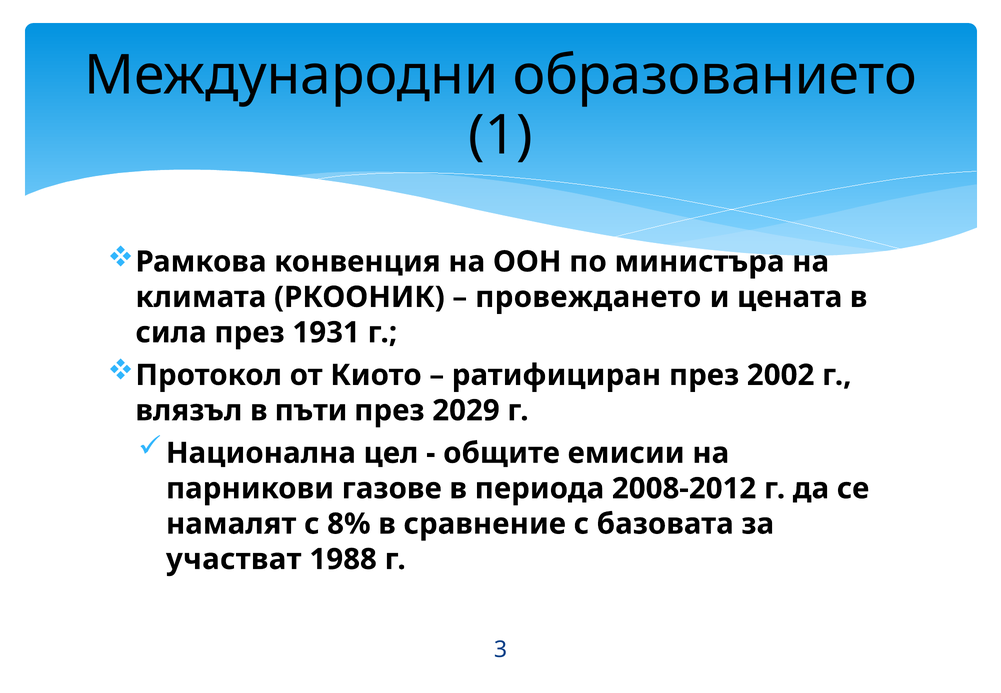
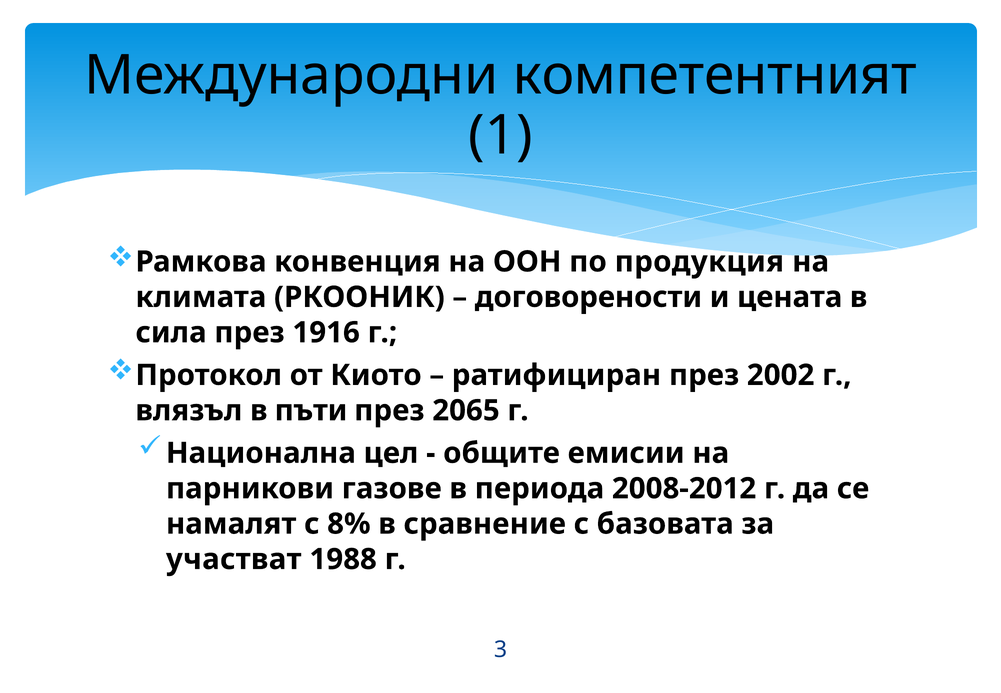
образованието: образованието -> компетентният (715, 76)
министъра: министъра -> продукция (699, 262)
провеждането: провеждането -> договорености (588, 297)
1931: 1931 -> 1916 (326, 333)
2029: 2029 -> 2065 (466, 411)
